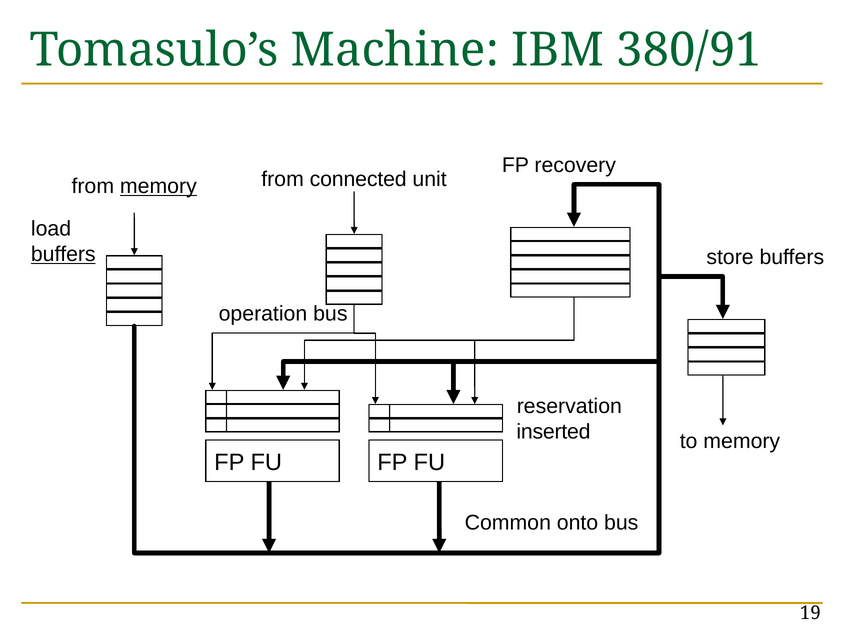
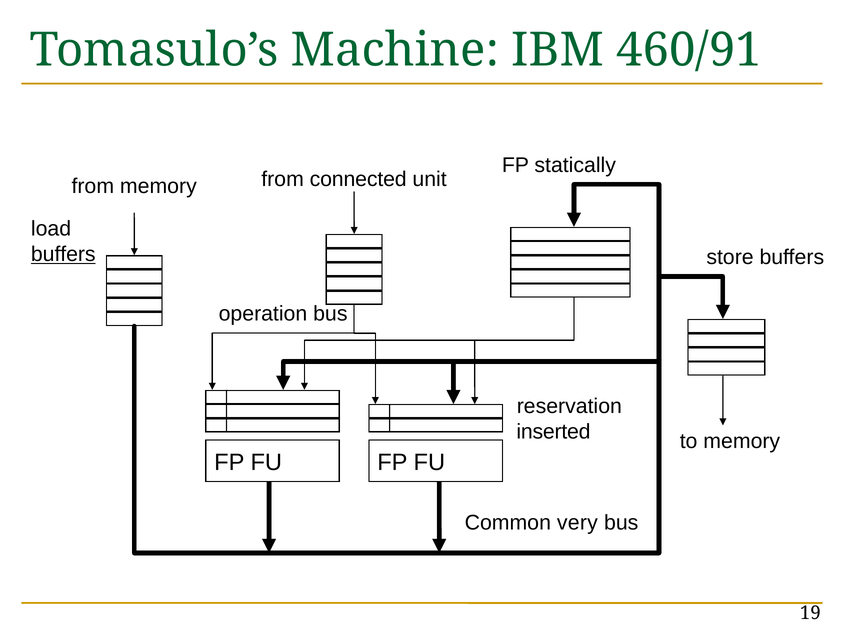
380/91: 380/91 -> 460/91 (689, 50)
recovery: recovery -> statically (575, 165)
memory underline: present -> none (158, 186)
onto: onto -> very (577, 523)
